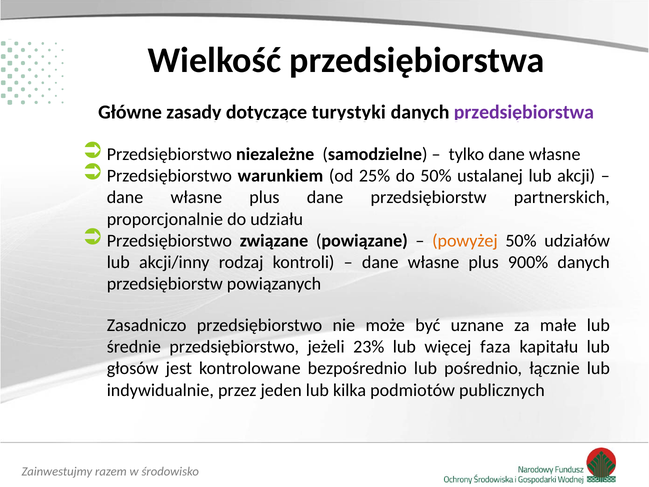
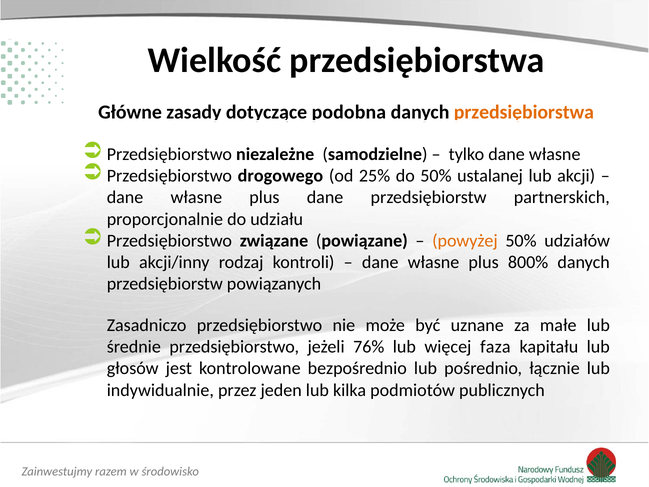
turystyki: turystyki -> podobna (349, 112)
przedsiębiorstwa colour: purple -> orange (524, 112)
warunkiem: warunkiem -> drogowego (280, 176)
900%: 900% -> 800% (528, 262)
23%: 23% -> 76% (369, 347)
